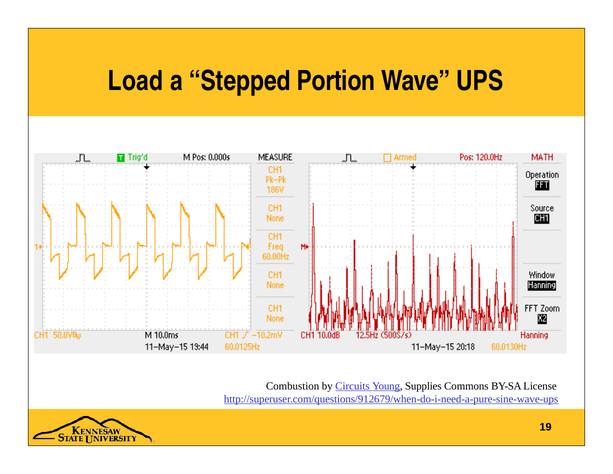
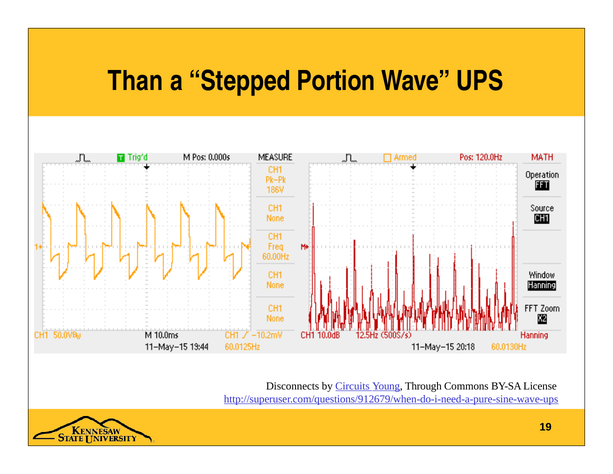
Load: Load -> Than (136, 81)
Combustion: Combustion -> Disconnects (293, 386)
Supplies: Supplies -> Through (423, 386)
